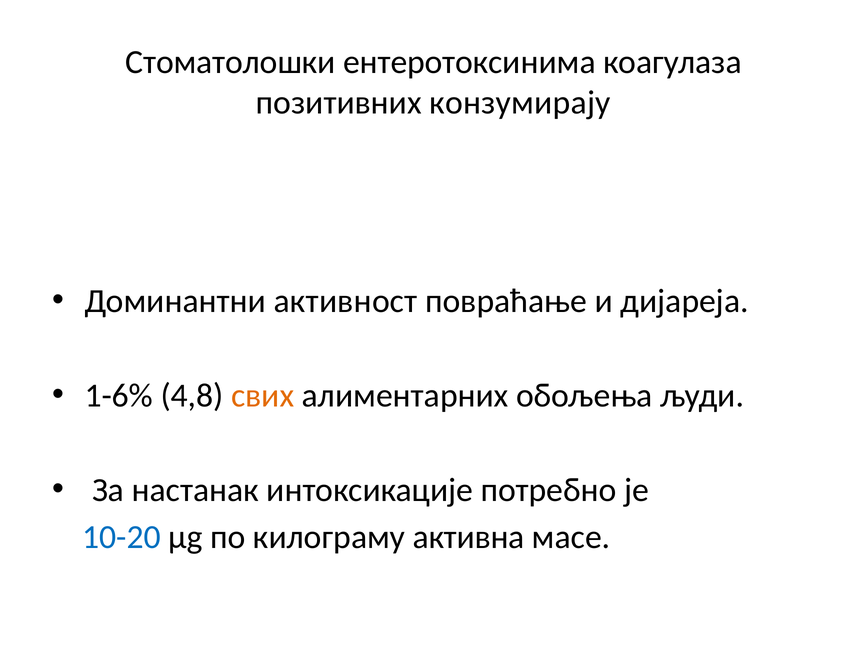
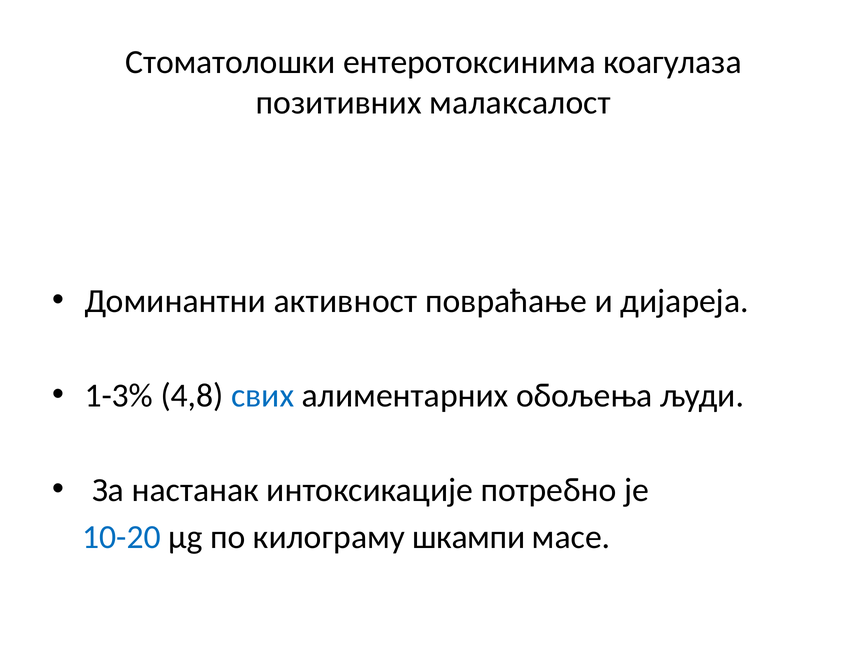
конзумирају: конзумирају -> малаксалост (520, 103)
1-6%: 1-6% -> 1-3% (119, 396)
свих colour: orange -> blue (263, 396)
активна: активна -> шкампи (469, 537)
